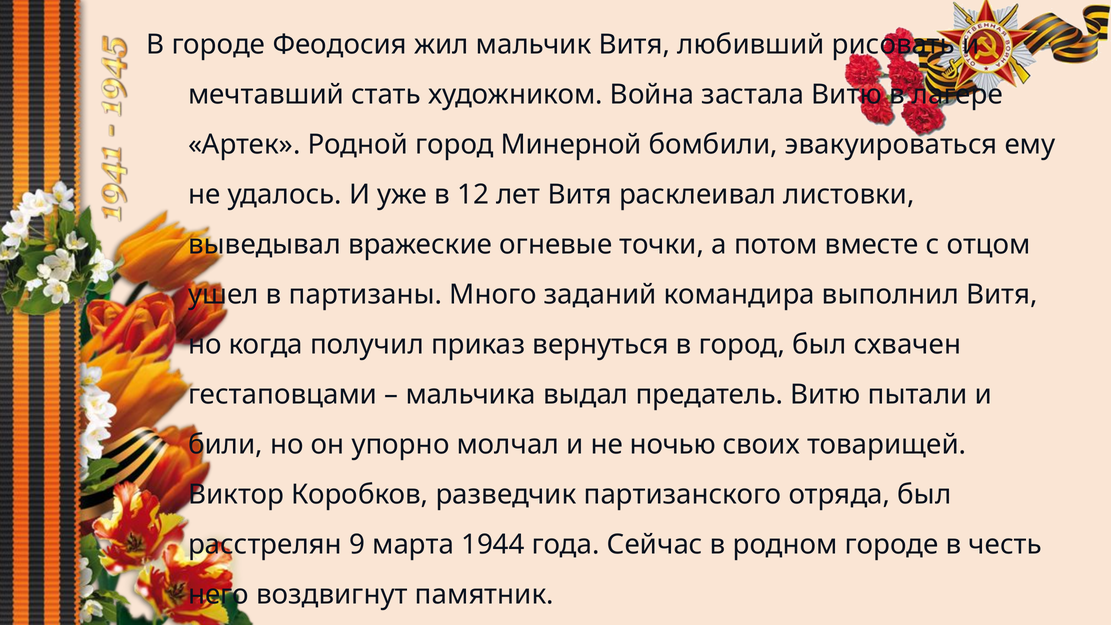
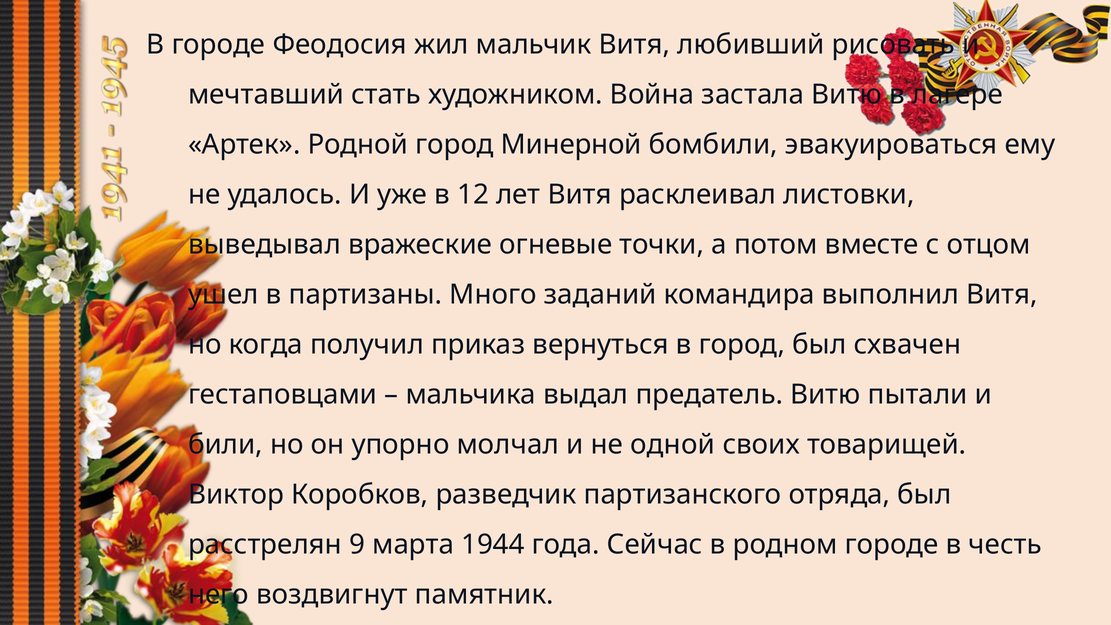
ночью: ночью -> одной (673, 444)
